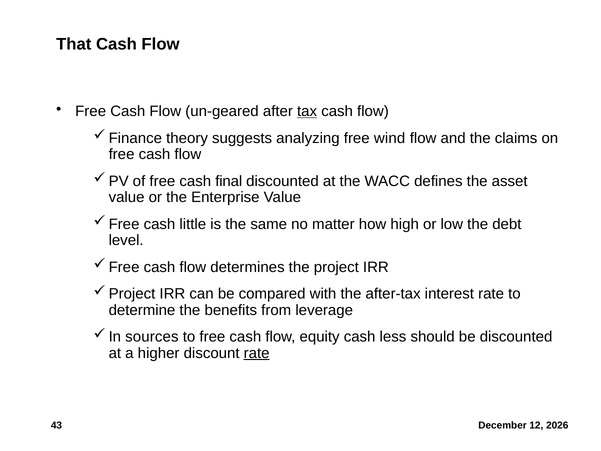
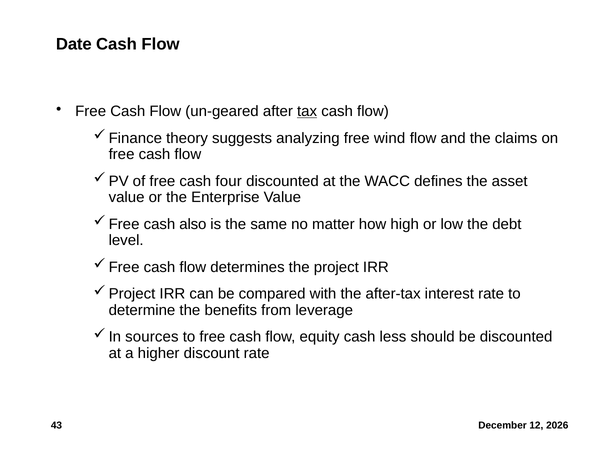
That: That -> Date (74, 44)
final: final -> four (229, 181)
little: little -> also (193, 224)
rate underline: present -> none (257, 353)
